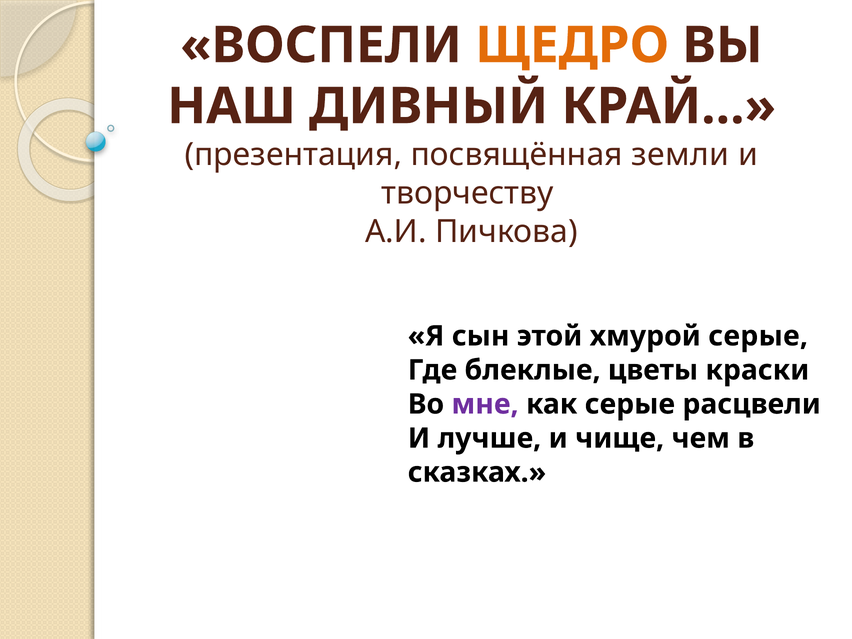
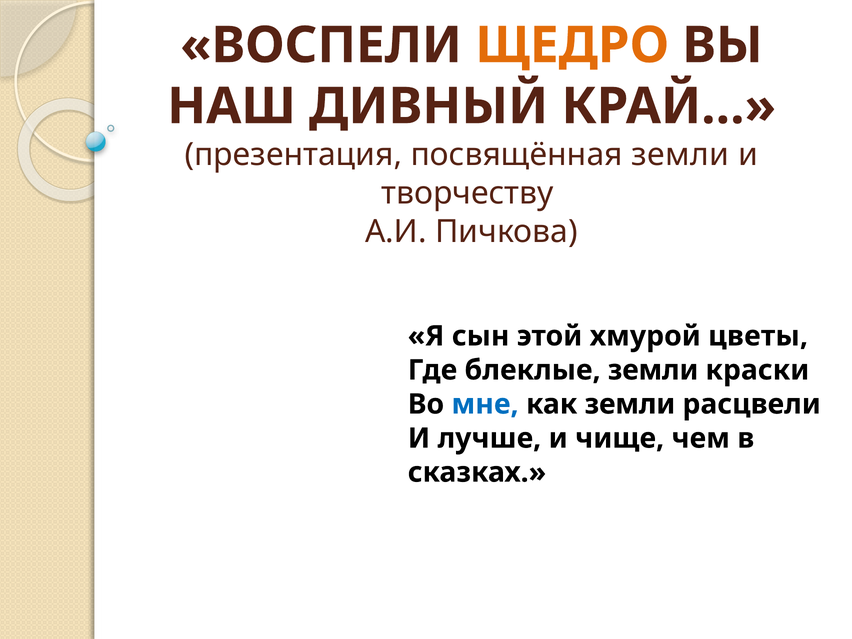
хмурой серые: серые -> цветы (758, 336)
блеклые цветы: цветы -> земли (653, 370)
мне colour: purple -> blue (485, 404)
как серые: серые -> земли (630, 404)
